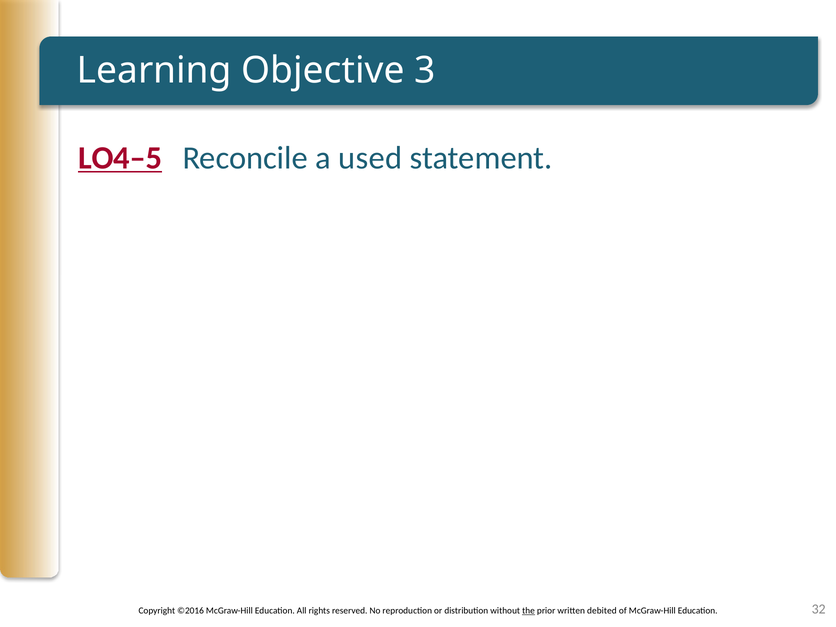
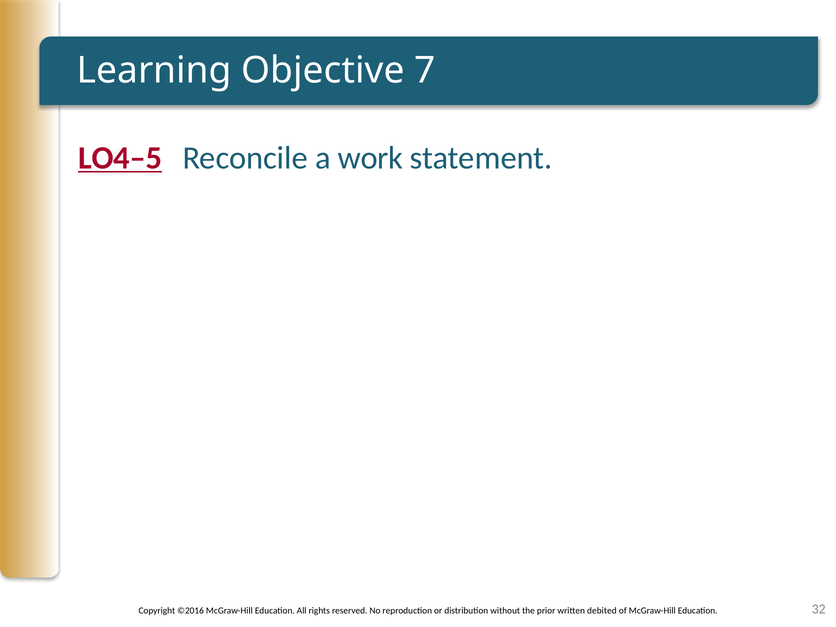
3: 3 -> 7 (425, 71)
used: used -> work (371, 158)
the underline: present -> none (528, 611)
